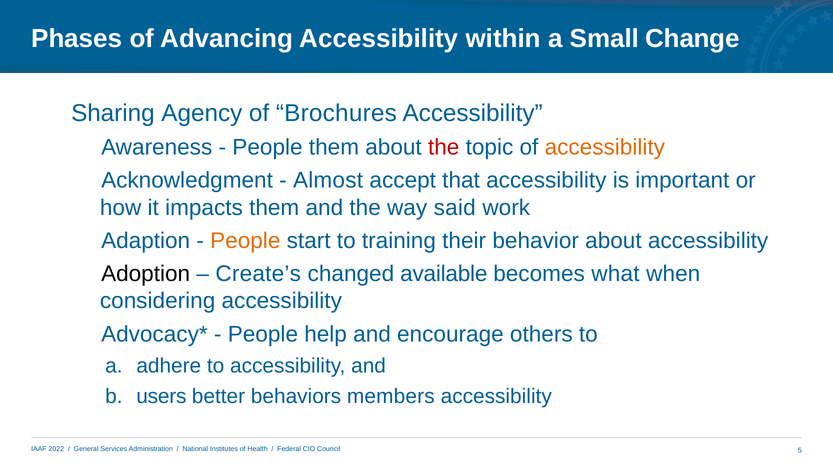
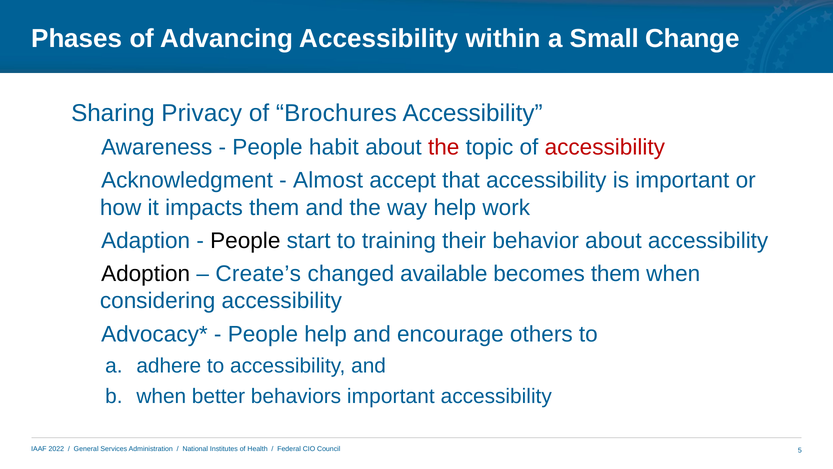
Agency: Agency -> Privacy (202, 113)
People them: them -> habit (334, 147)
accessibility colour: orange -> red (605, 147)
way said: said -> help (455, 207)
People colour: orange -> black (245, 241)
becomes what: what -> them (616, 274)
users: users -> when (161, 396)
behaviors members: members -> important (391, 396)
